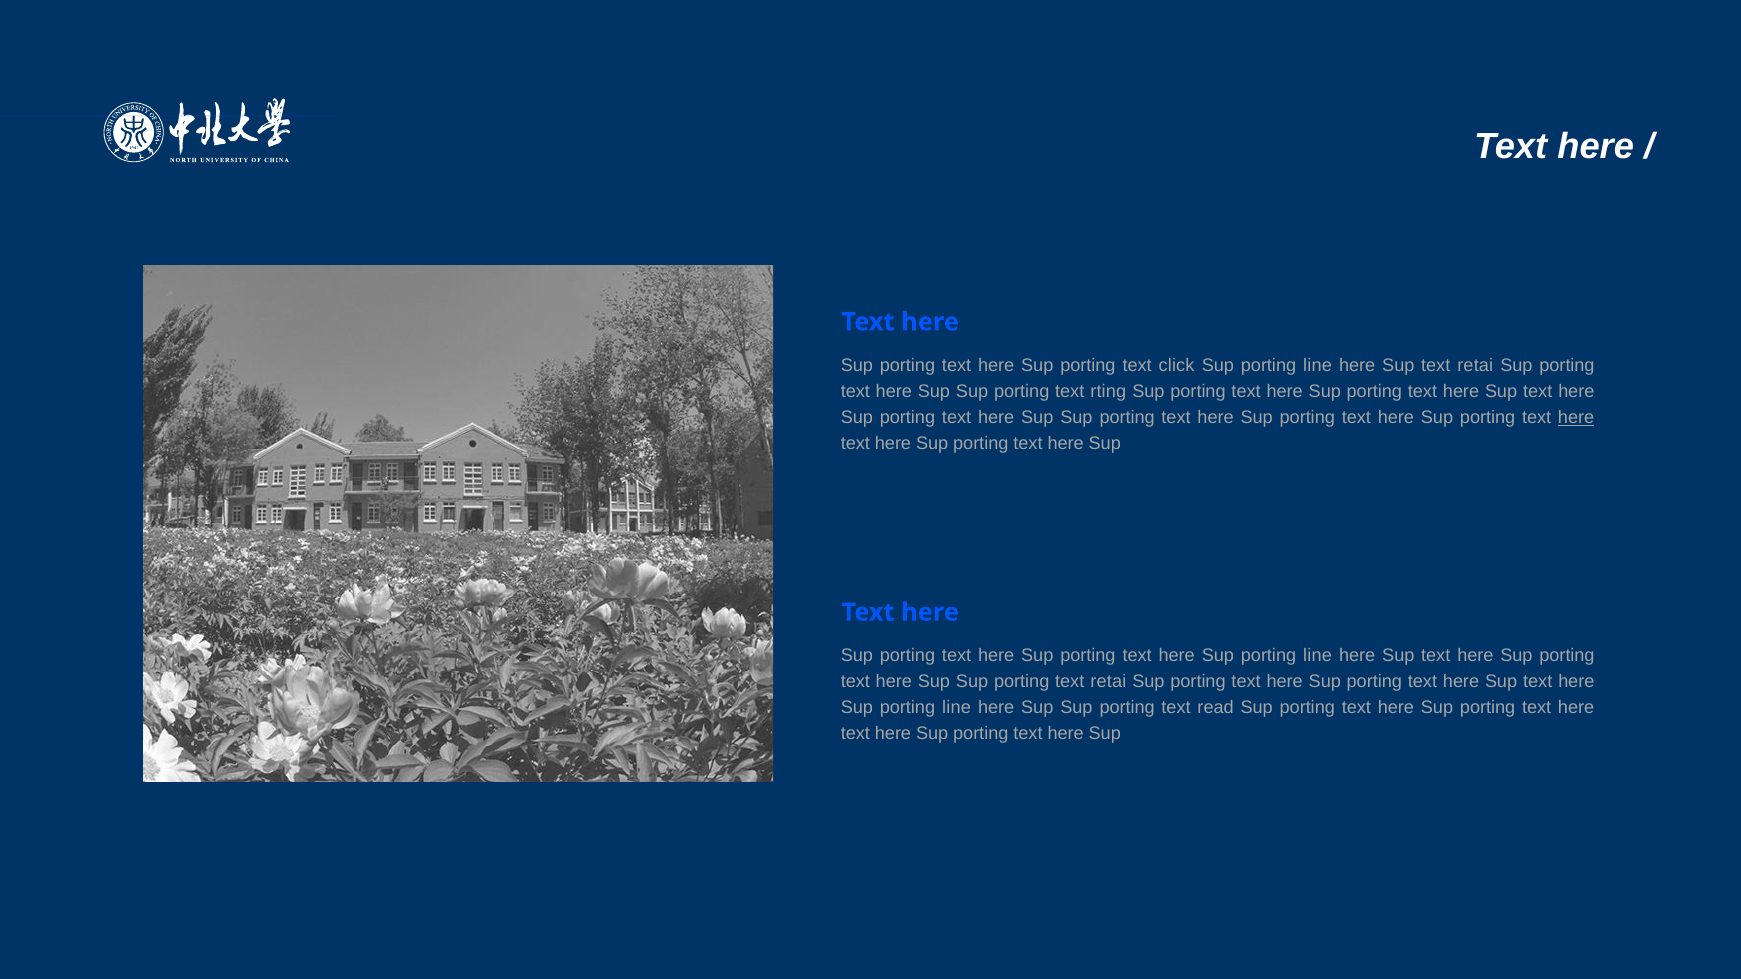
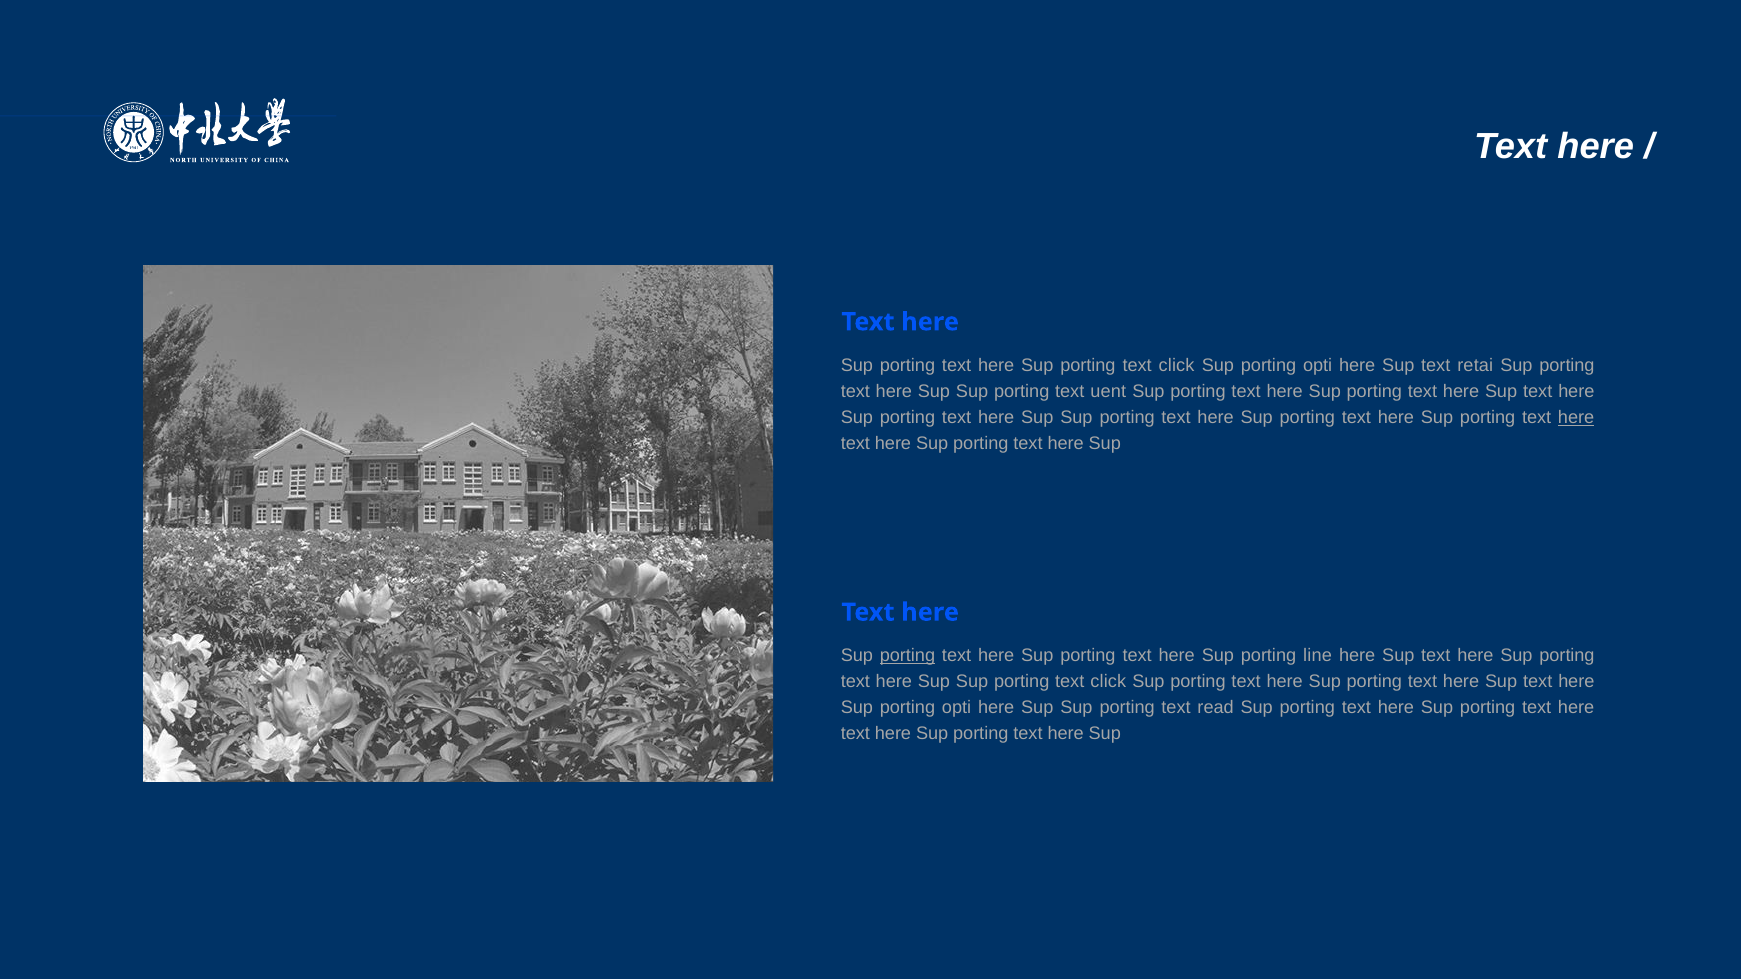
line: line -> opti (1318, 365)
rting: rting -> uent (1108, 392)
porting underline: none -> present (907, 656)
retai: retai -> click (1108, 682)
line: line -> opti (957, 708)
